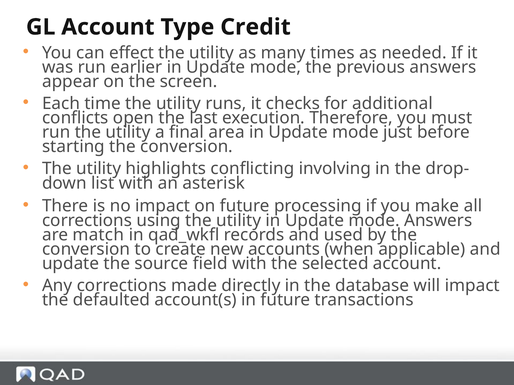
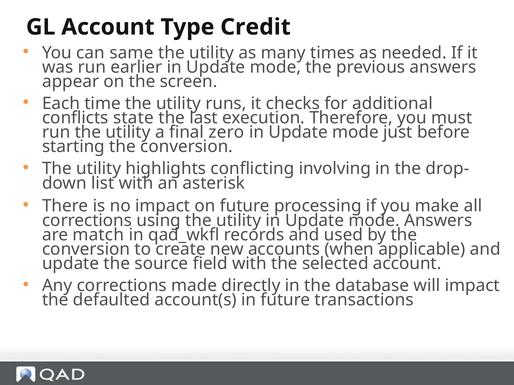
effect: effect -> same (131, 53)
open: open -> state (133, 118)
area: area -> zero (226, 132)
